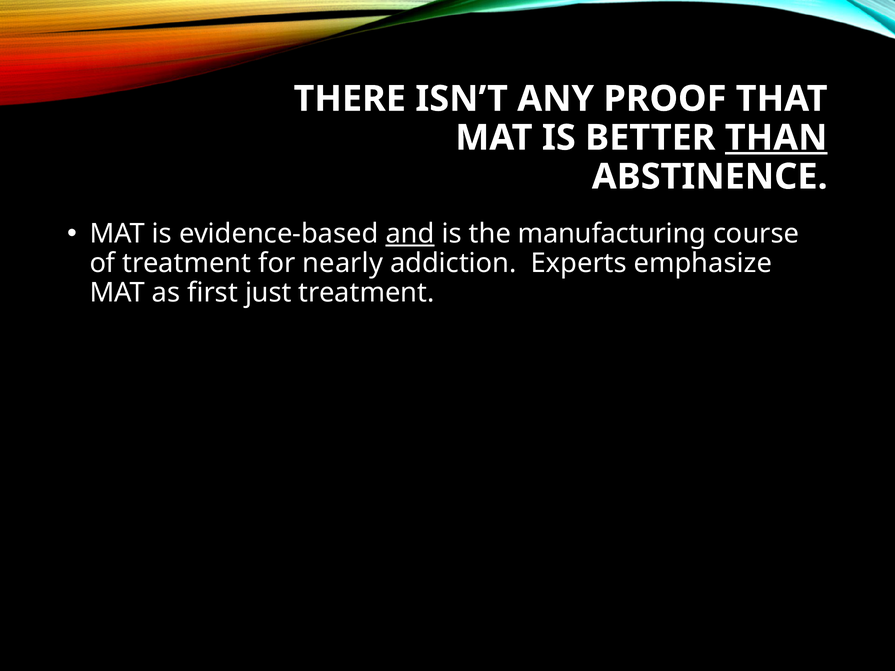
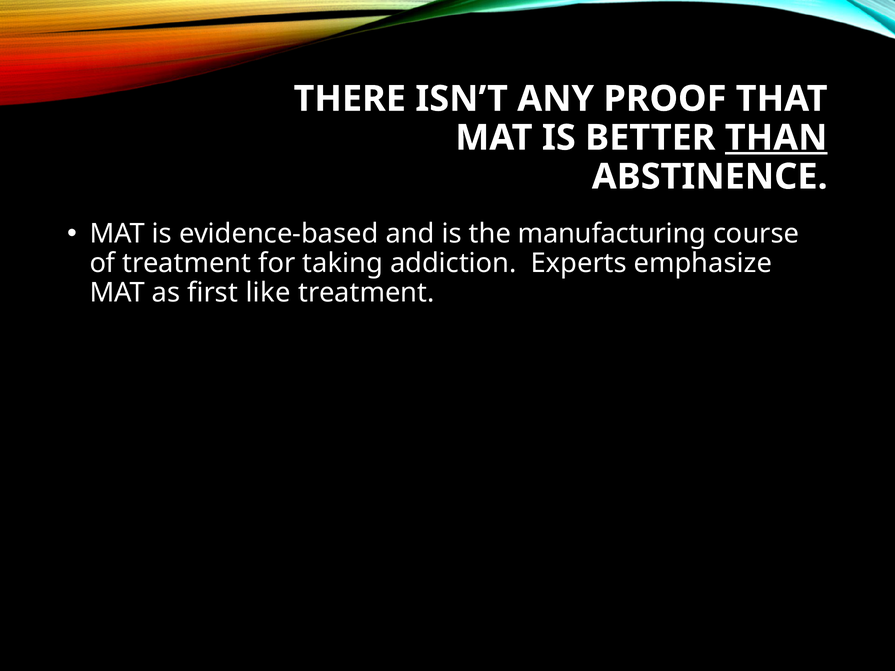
and underline: present -> none (410, 234)
nearly: nearly -> taking (343, 263)
just: just -> like (268, 293)
